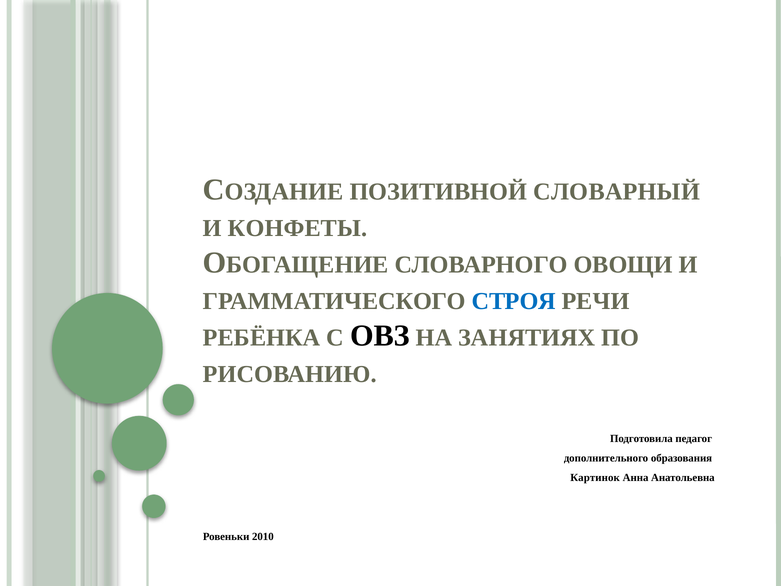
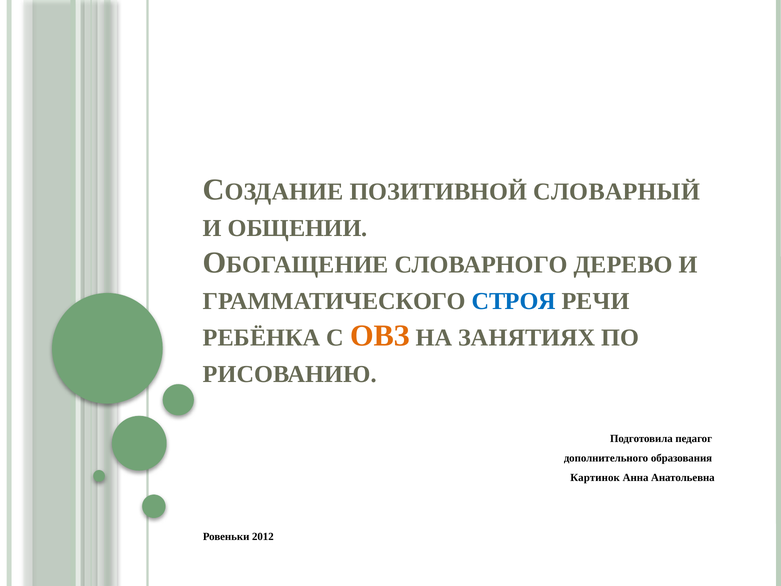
КОНФЕТЫ: КОНФЕТЫ -> ОБЩЕНИИ (298, 228)
ОВОЩИ: ОВОЩИ -> ДЕРЕВО (623, 265)
ОВЗ colour: black -> orange (380, 336)
2010: 2010 -> 2012 (263, 536)
